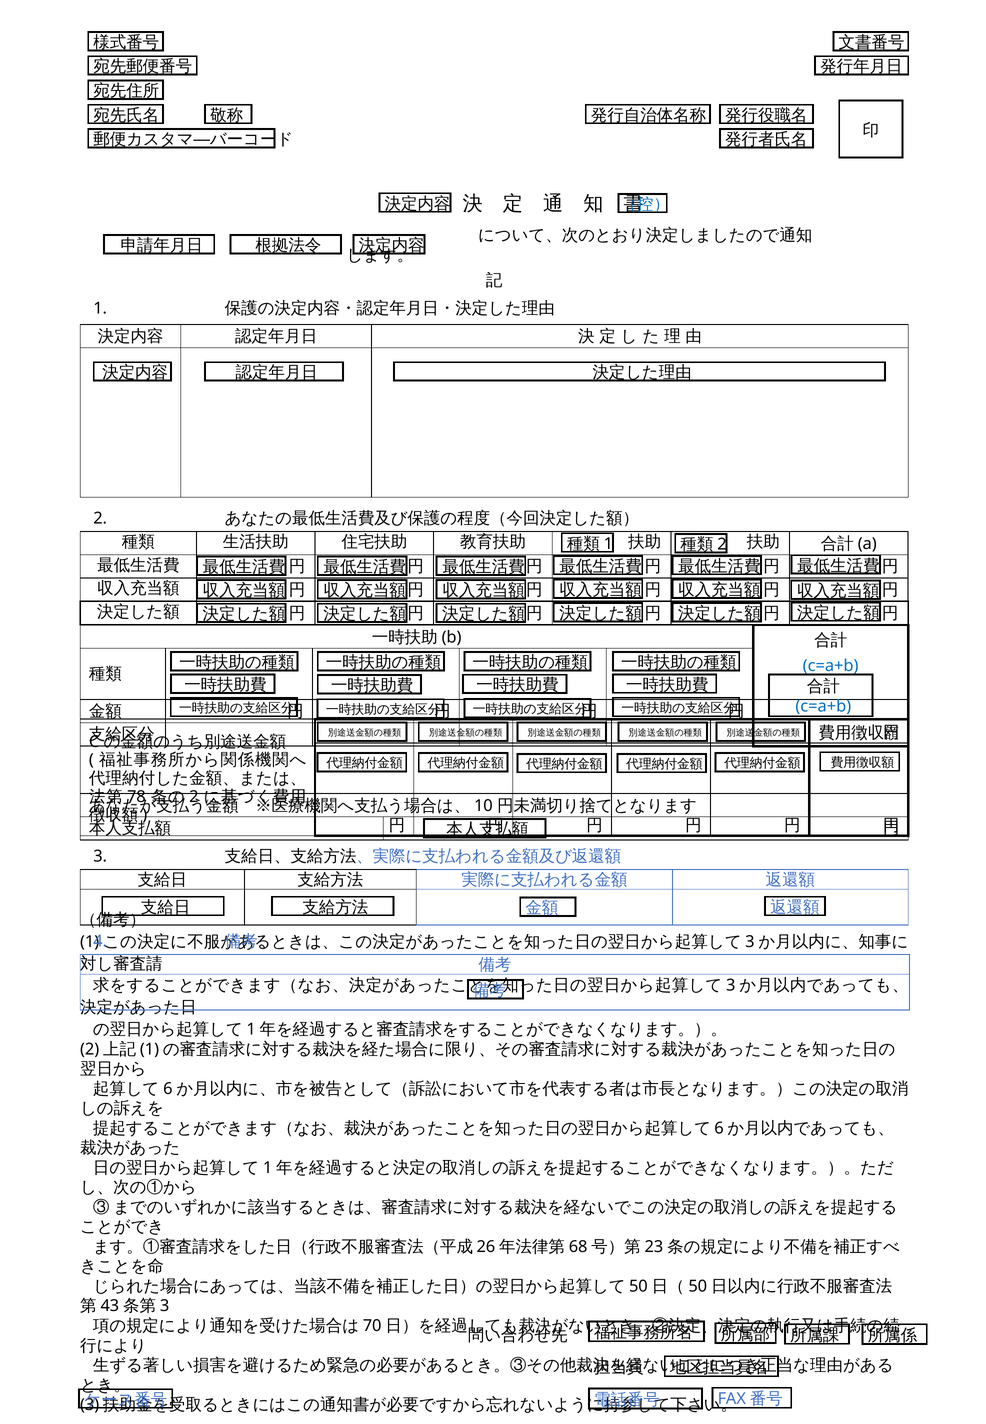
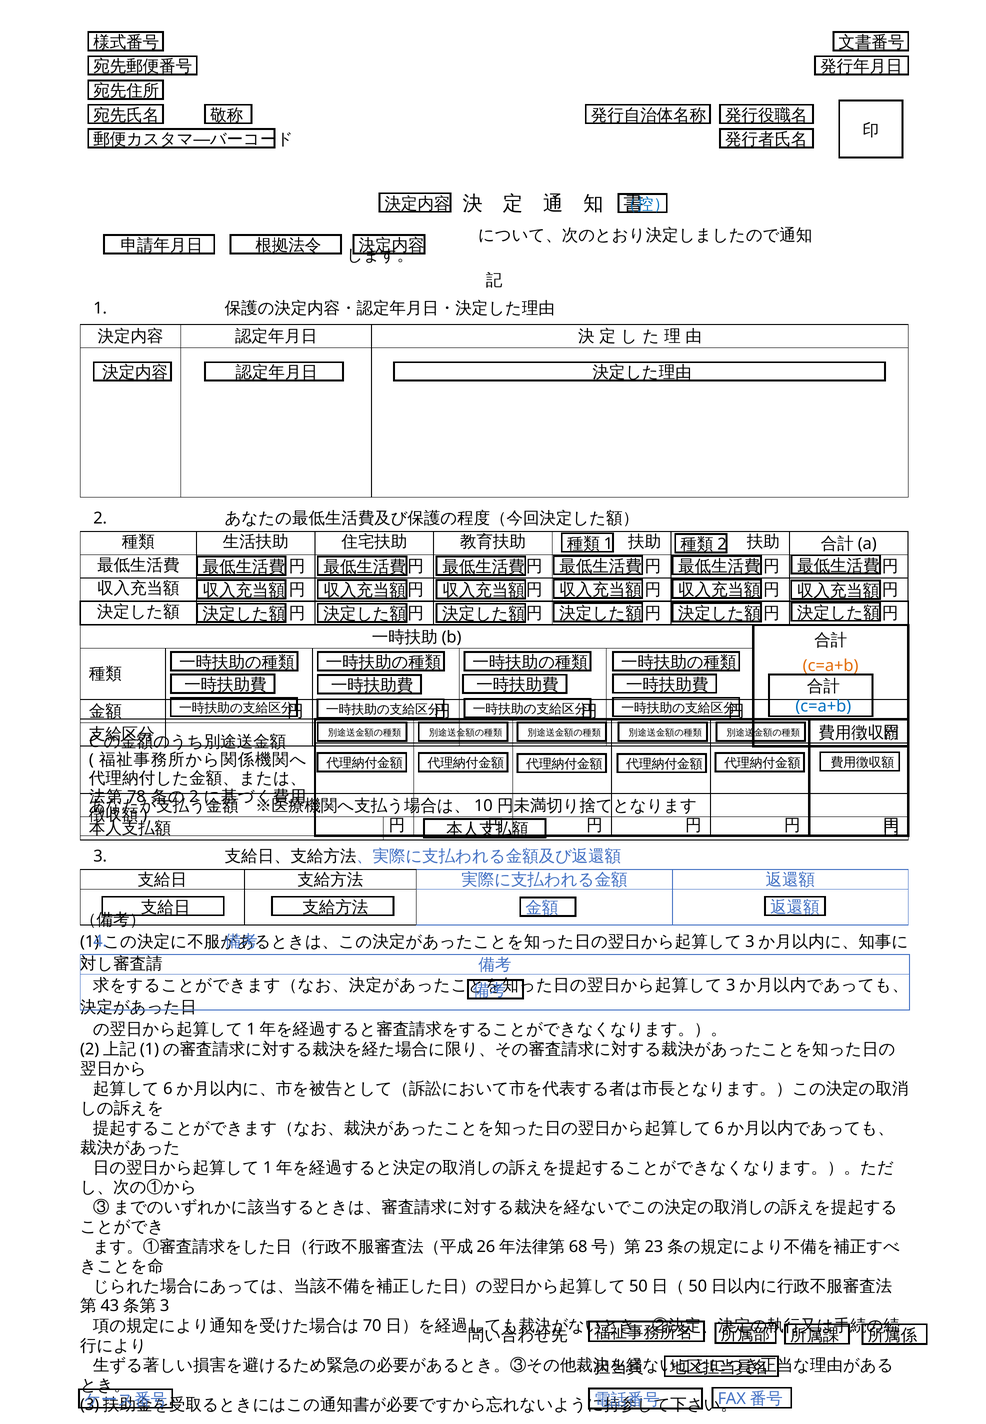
c=a+b colour: blue -> orange (831, 666)
